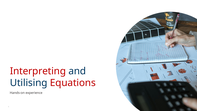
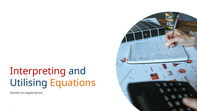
Equations colour: red -> orange (73, 83)
